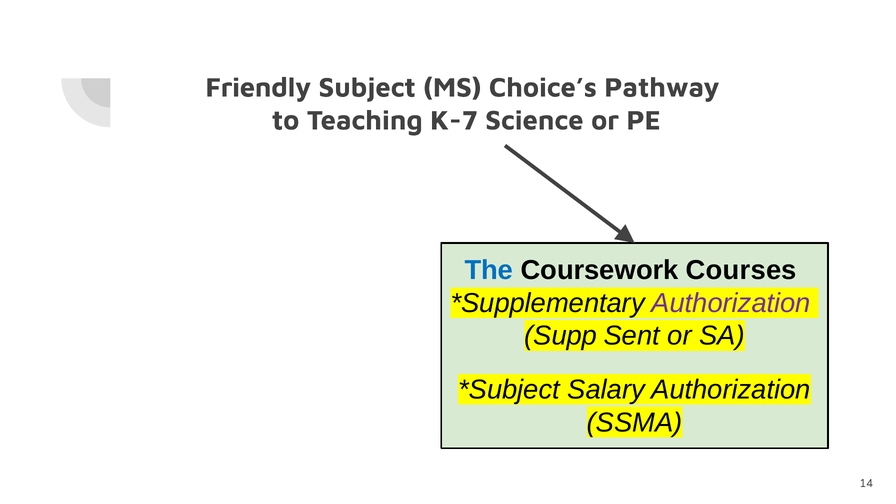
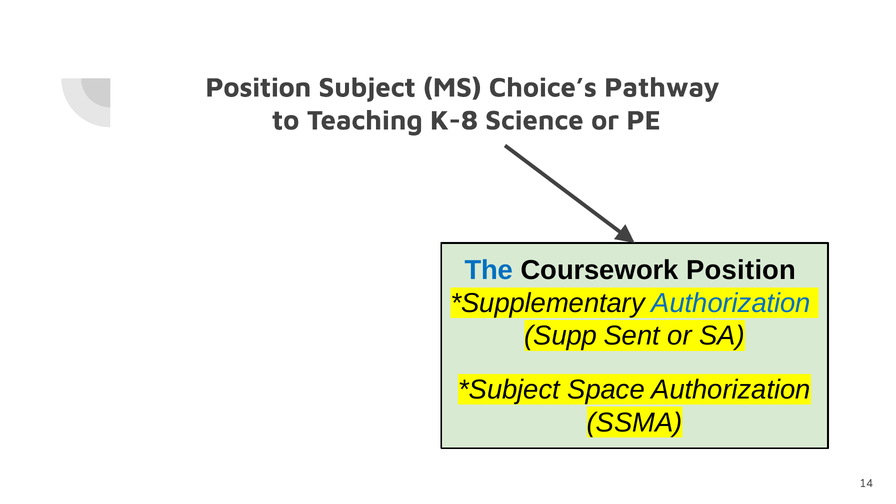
Friendly: Friendly -> Position (258, 88)
K-7: K-7 -> K-8 (454, 120)
Coursework Courses: Courses -> Position (741, 270)
Authorization colour: purple -> blue (731, 303)
Salary: Salary -> Space (606, 390)
